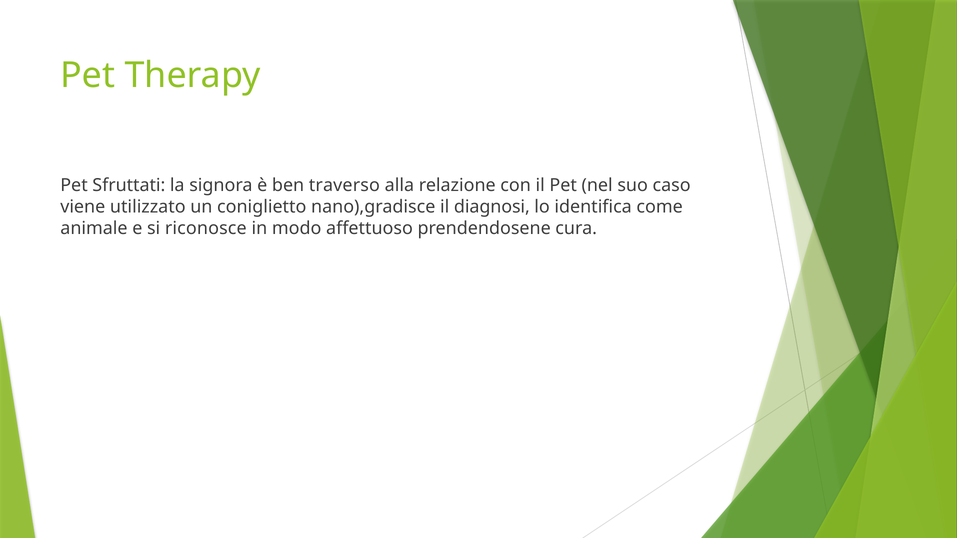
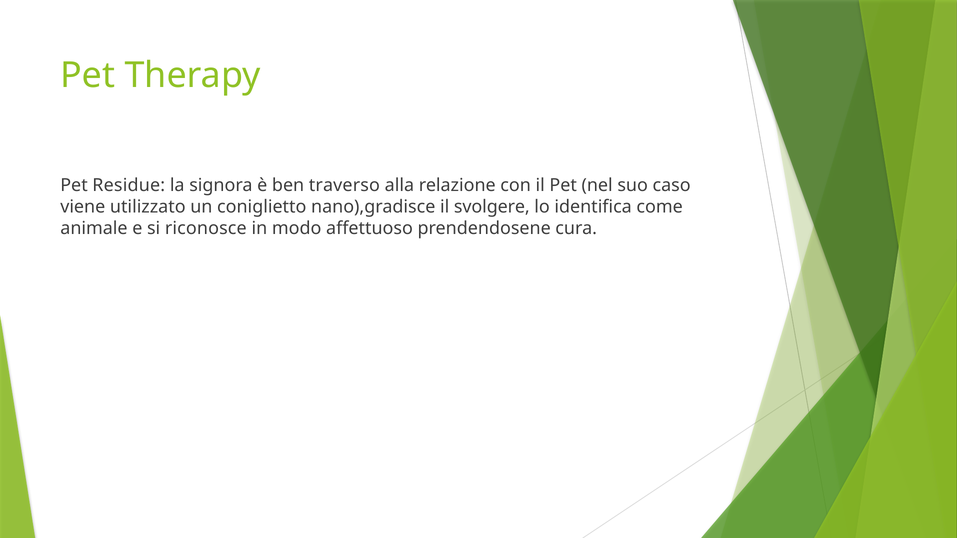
Sfruttati: Sfruttati -> Residue (129, 185)
diagnosi: diagnosi -> svolgere (492, 207)
